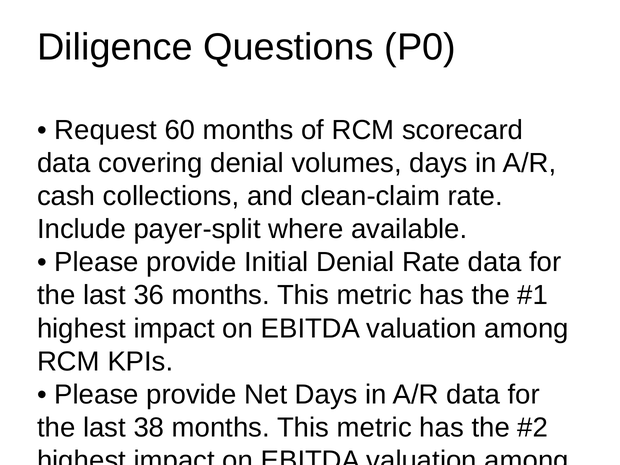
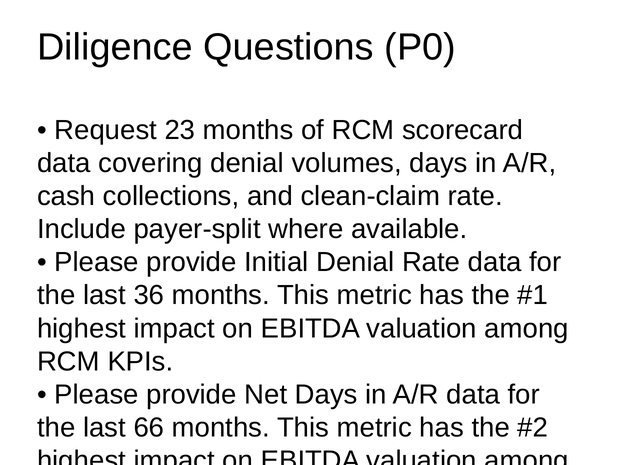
60: 60 -> 23 (180, 130)
38: 38 -> 66 (149, 428)
